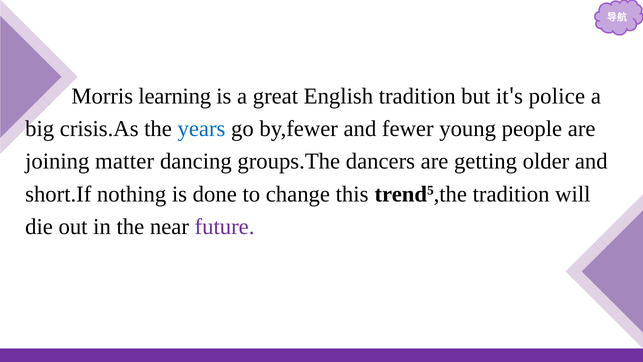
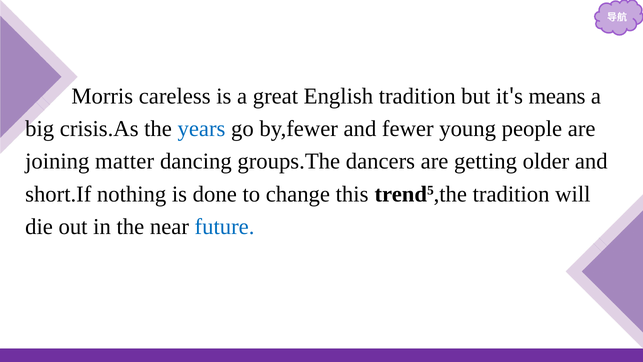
learning: learning -> careless (175, 96)
police: police -> means (557, 96)
future colour: purple -> blue (225, 227)
